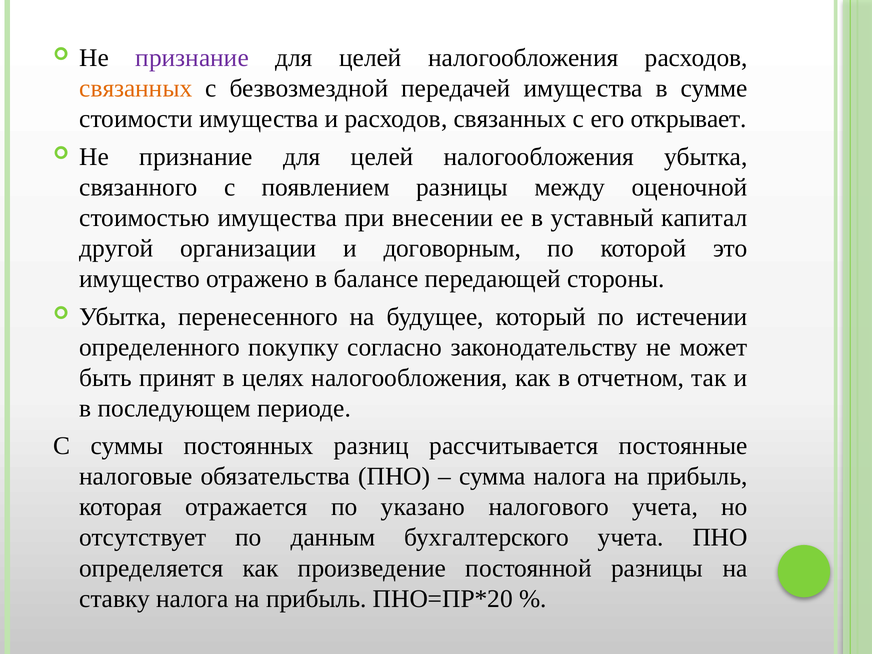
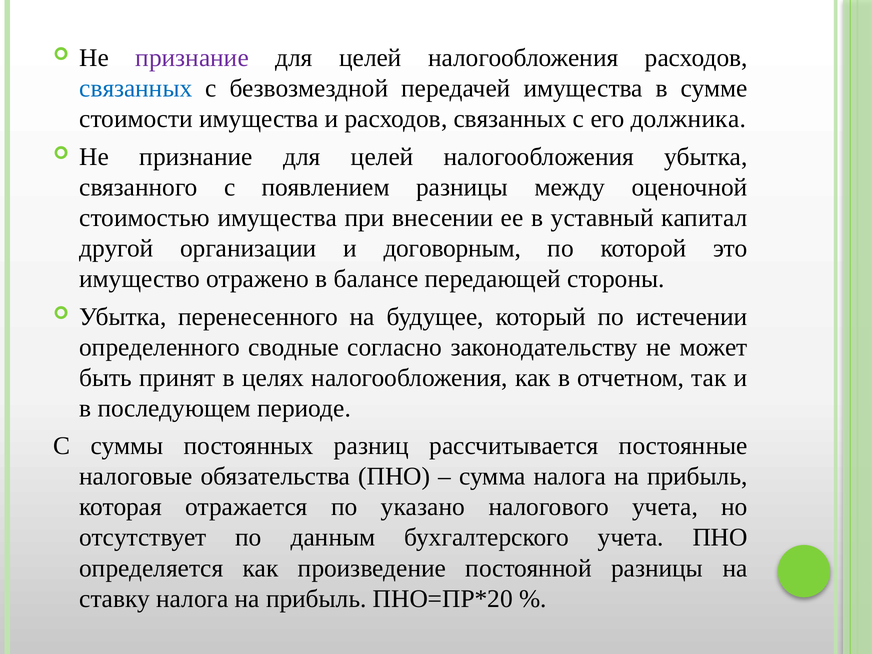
связанных colour: orange -> blue (136, 88)
открывает: открывает -> должника (688, 119)
покупку: покупку -> сводные (294, 347)
